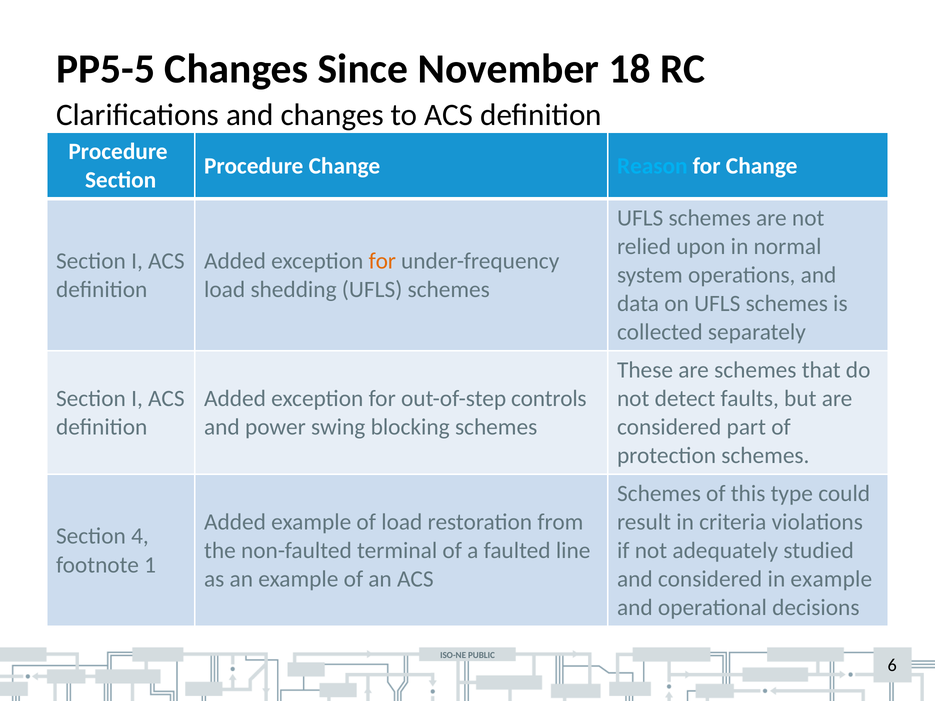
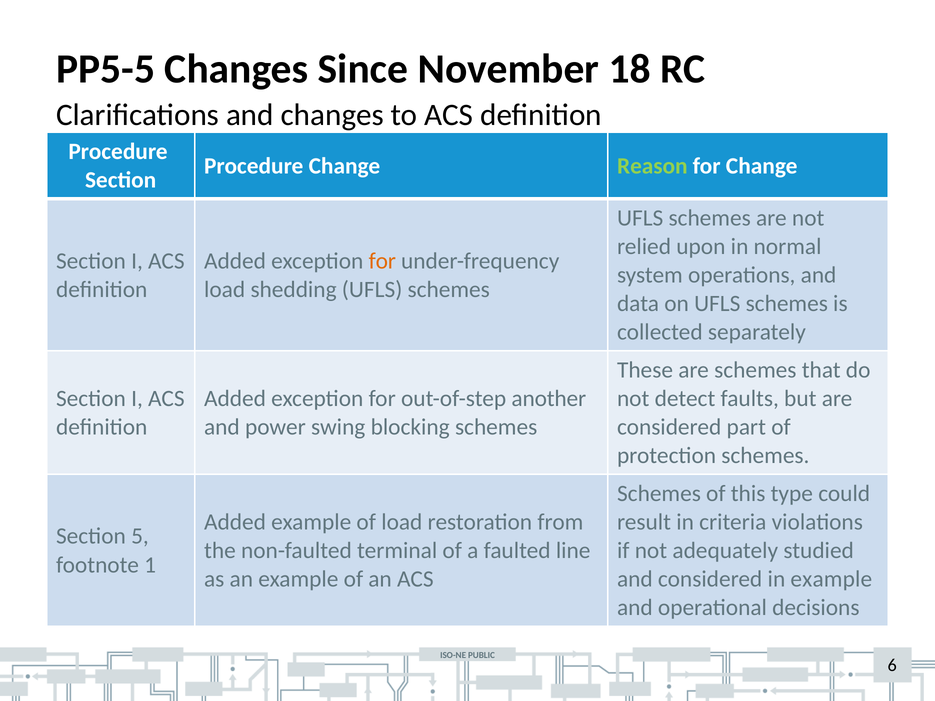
Reason colour: light blue -> light green (652, 166)
controls: controls -> another (549, 399)
4: 4 -> 5 (140, 536)
